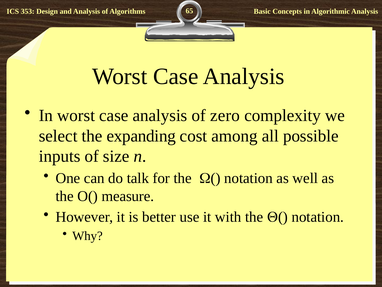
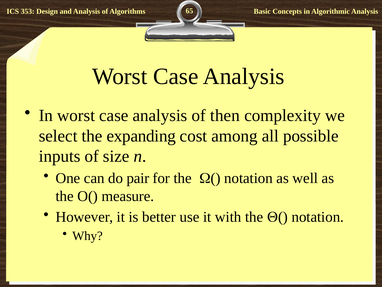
zero: zero -> then (225, 115)
talk: talk -> pair (138, 178)
